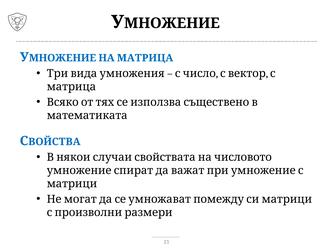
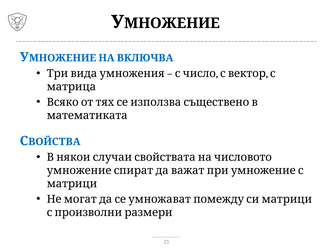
НА МАТРИЦА: МАТРИЦА -> ВКЛЮЧВА (145, 58)
